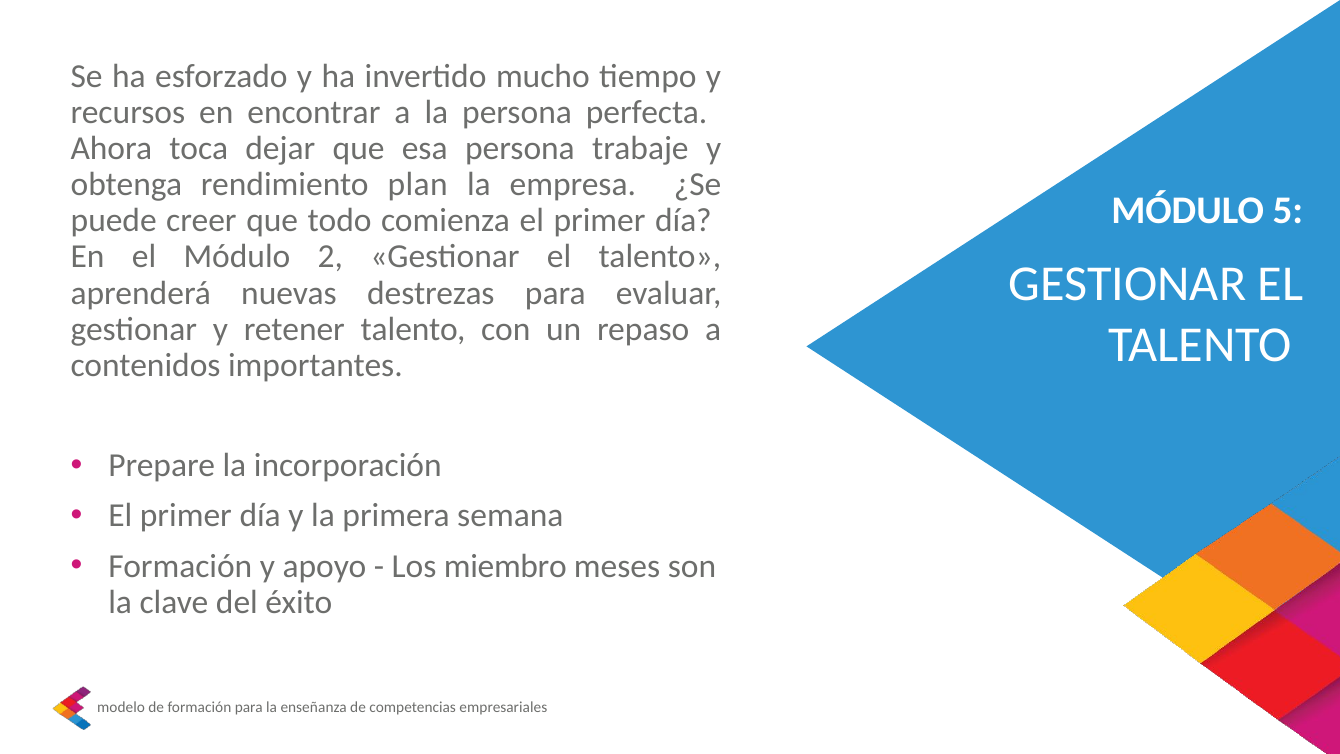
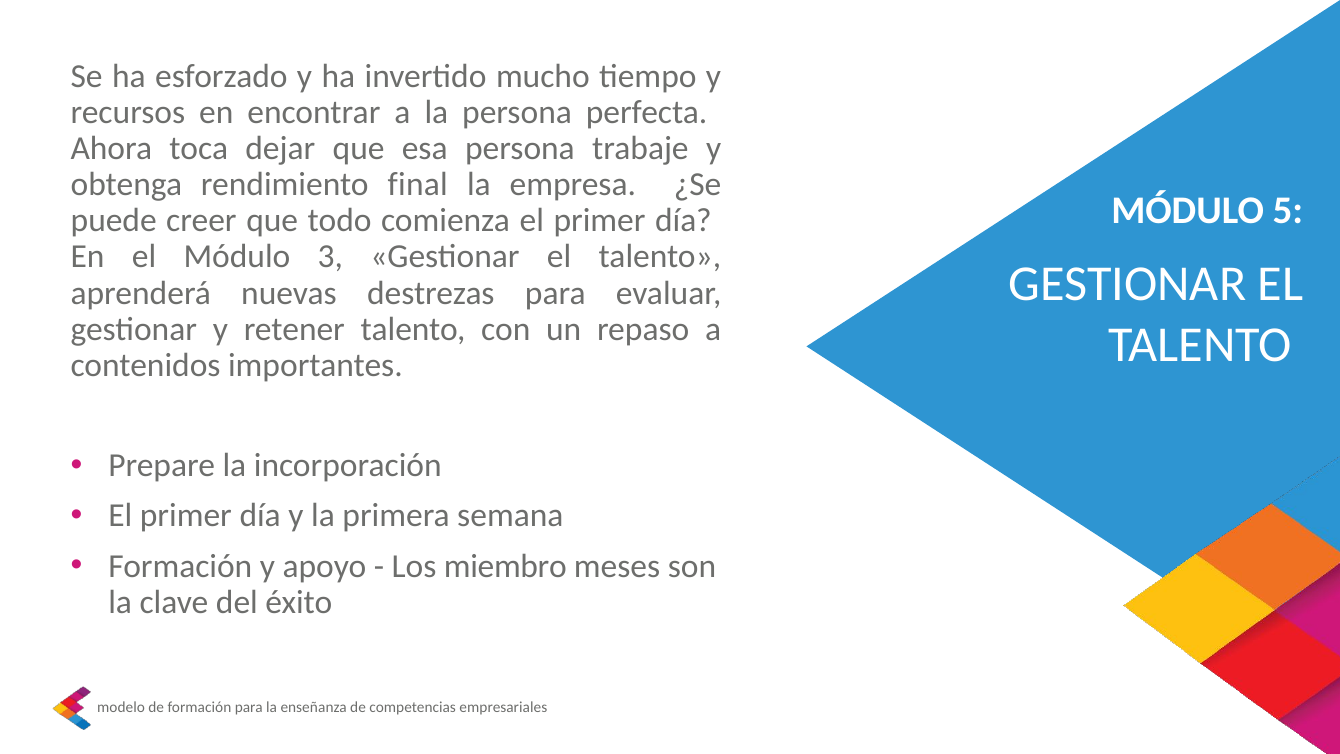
plan: plan -> final (418, 184)
2: 2 -> 3 (330, 257)
